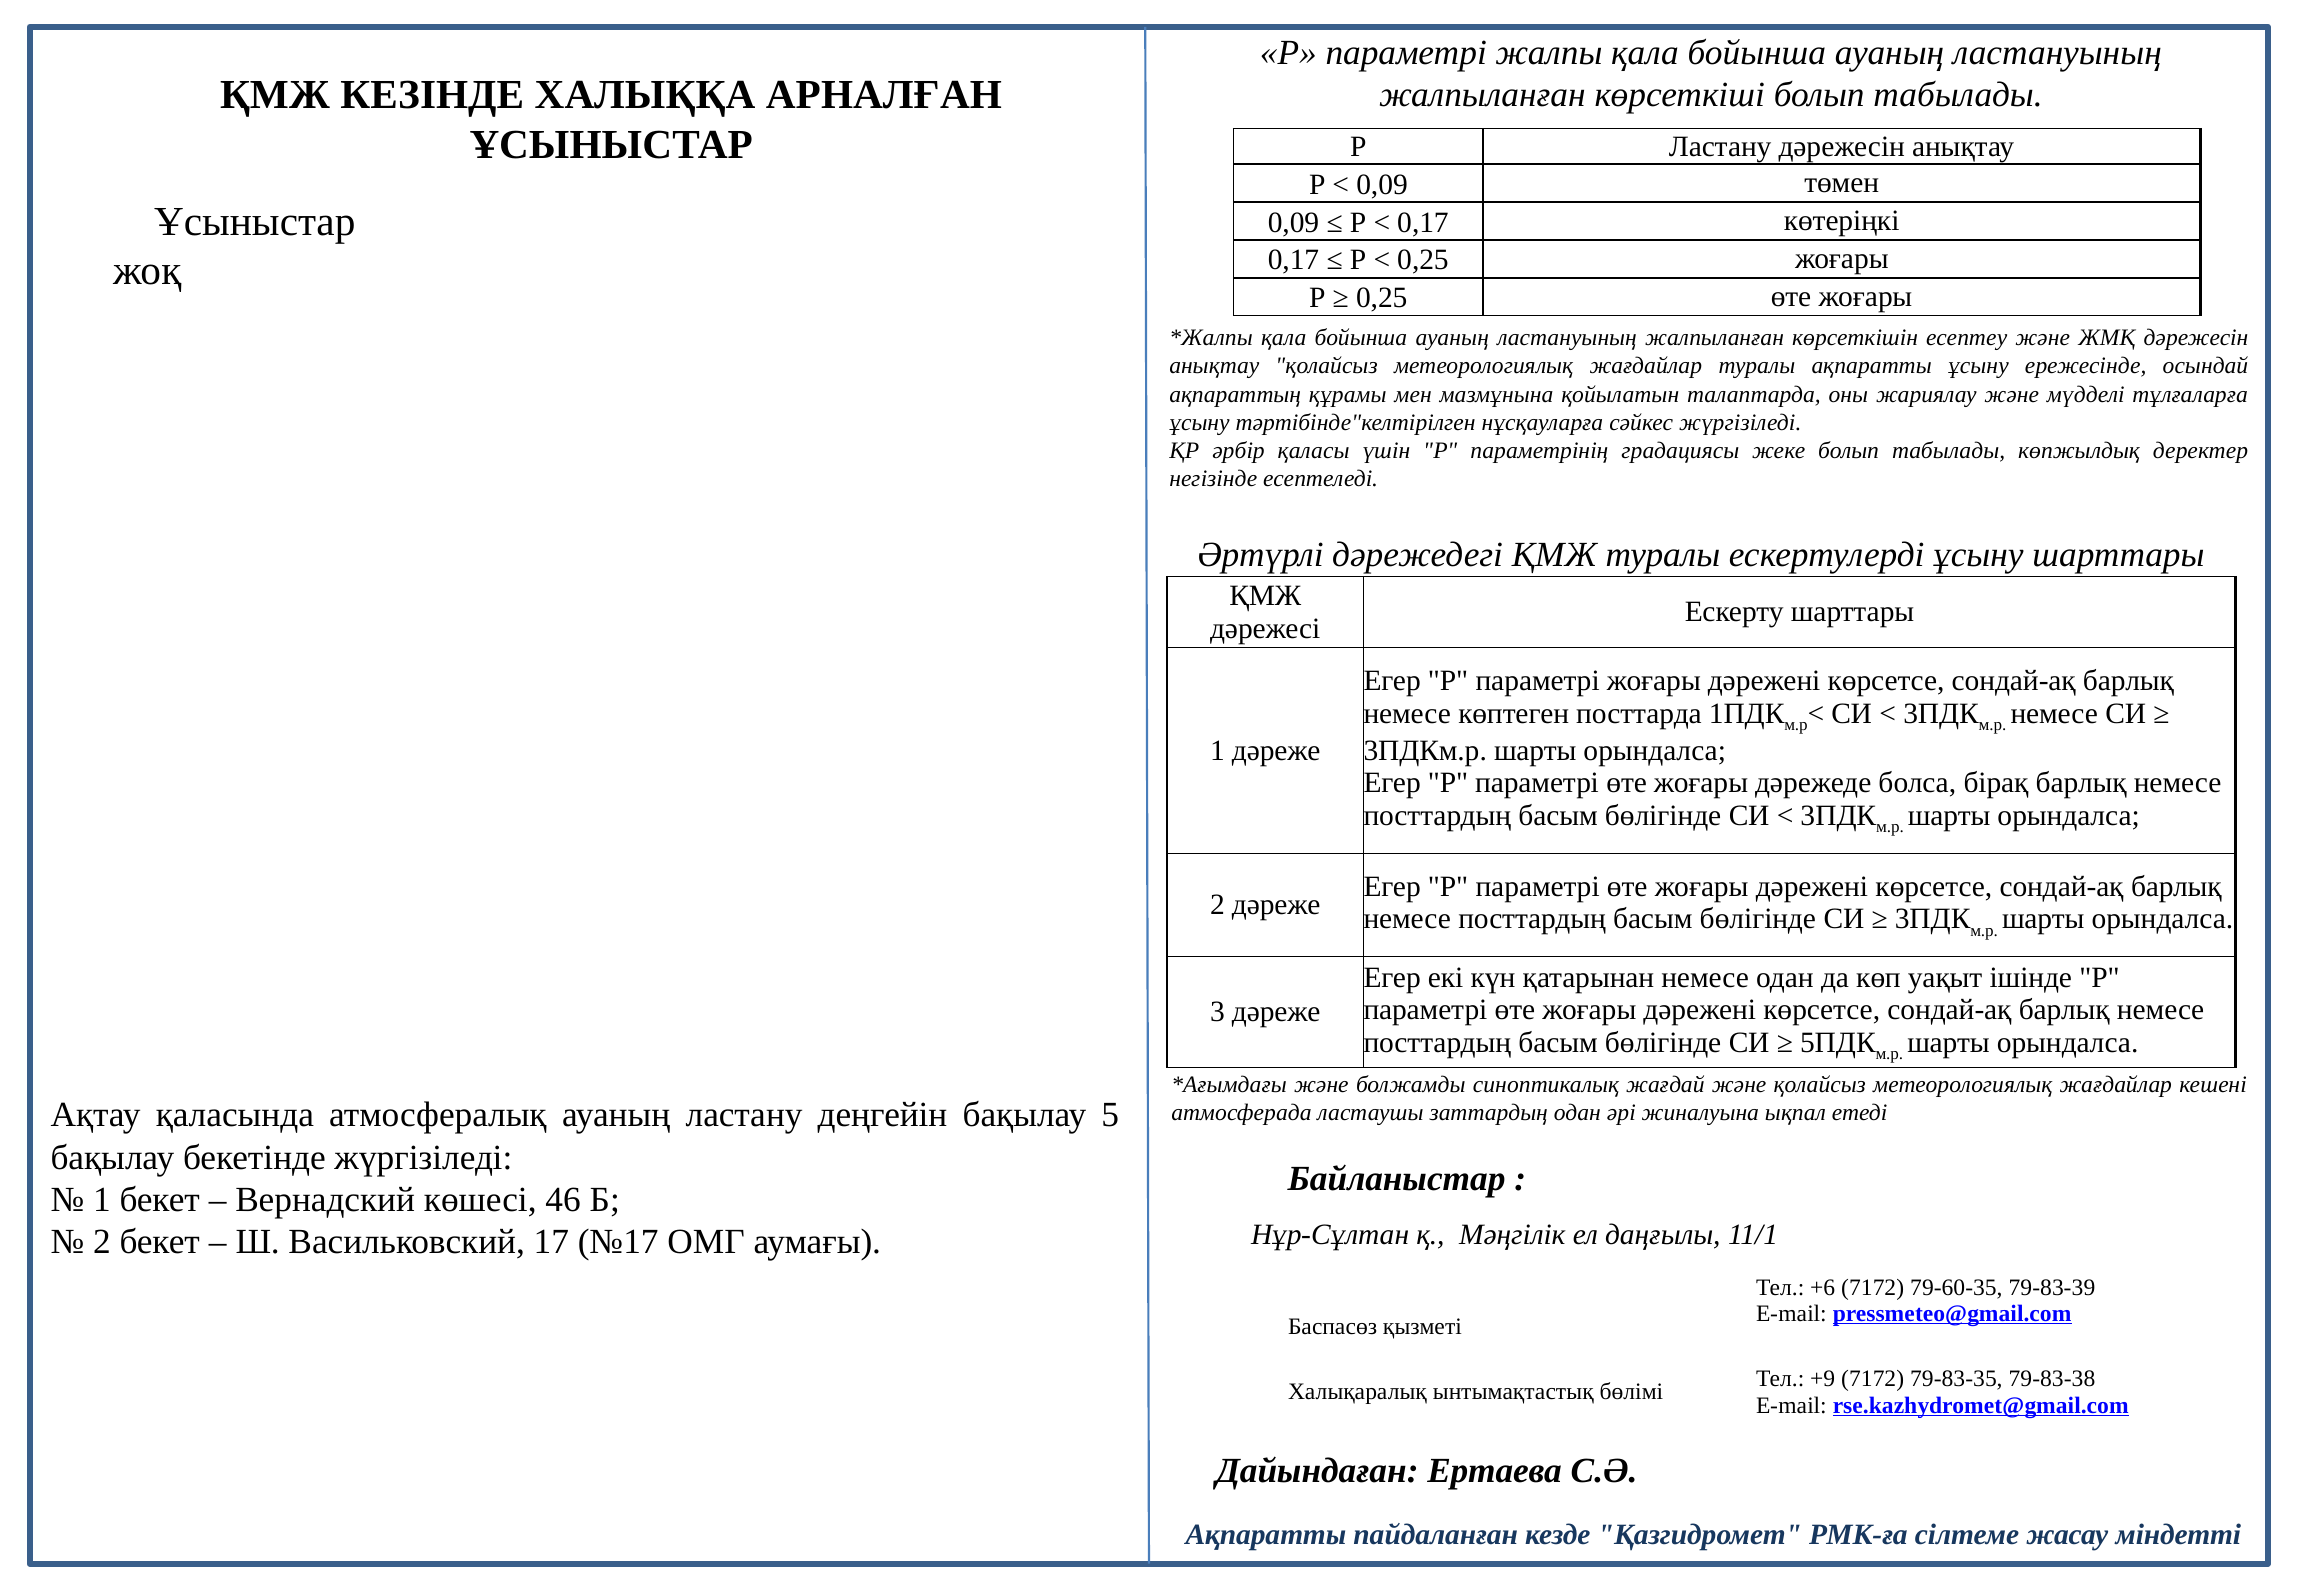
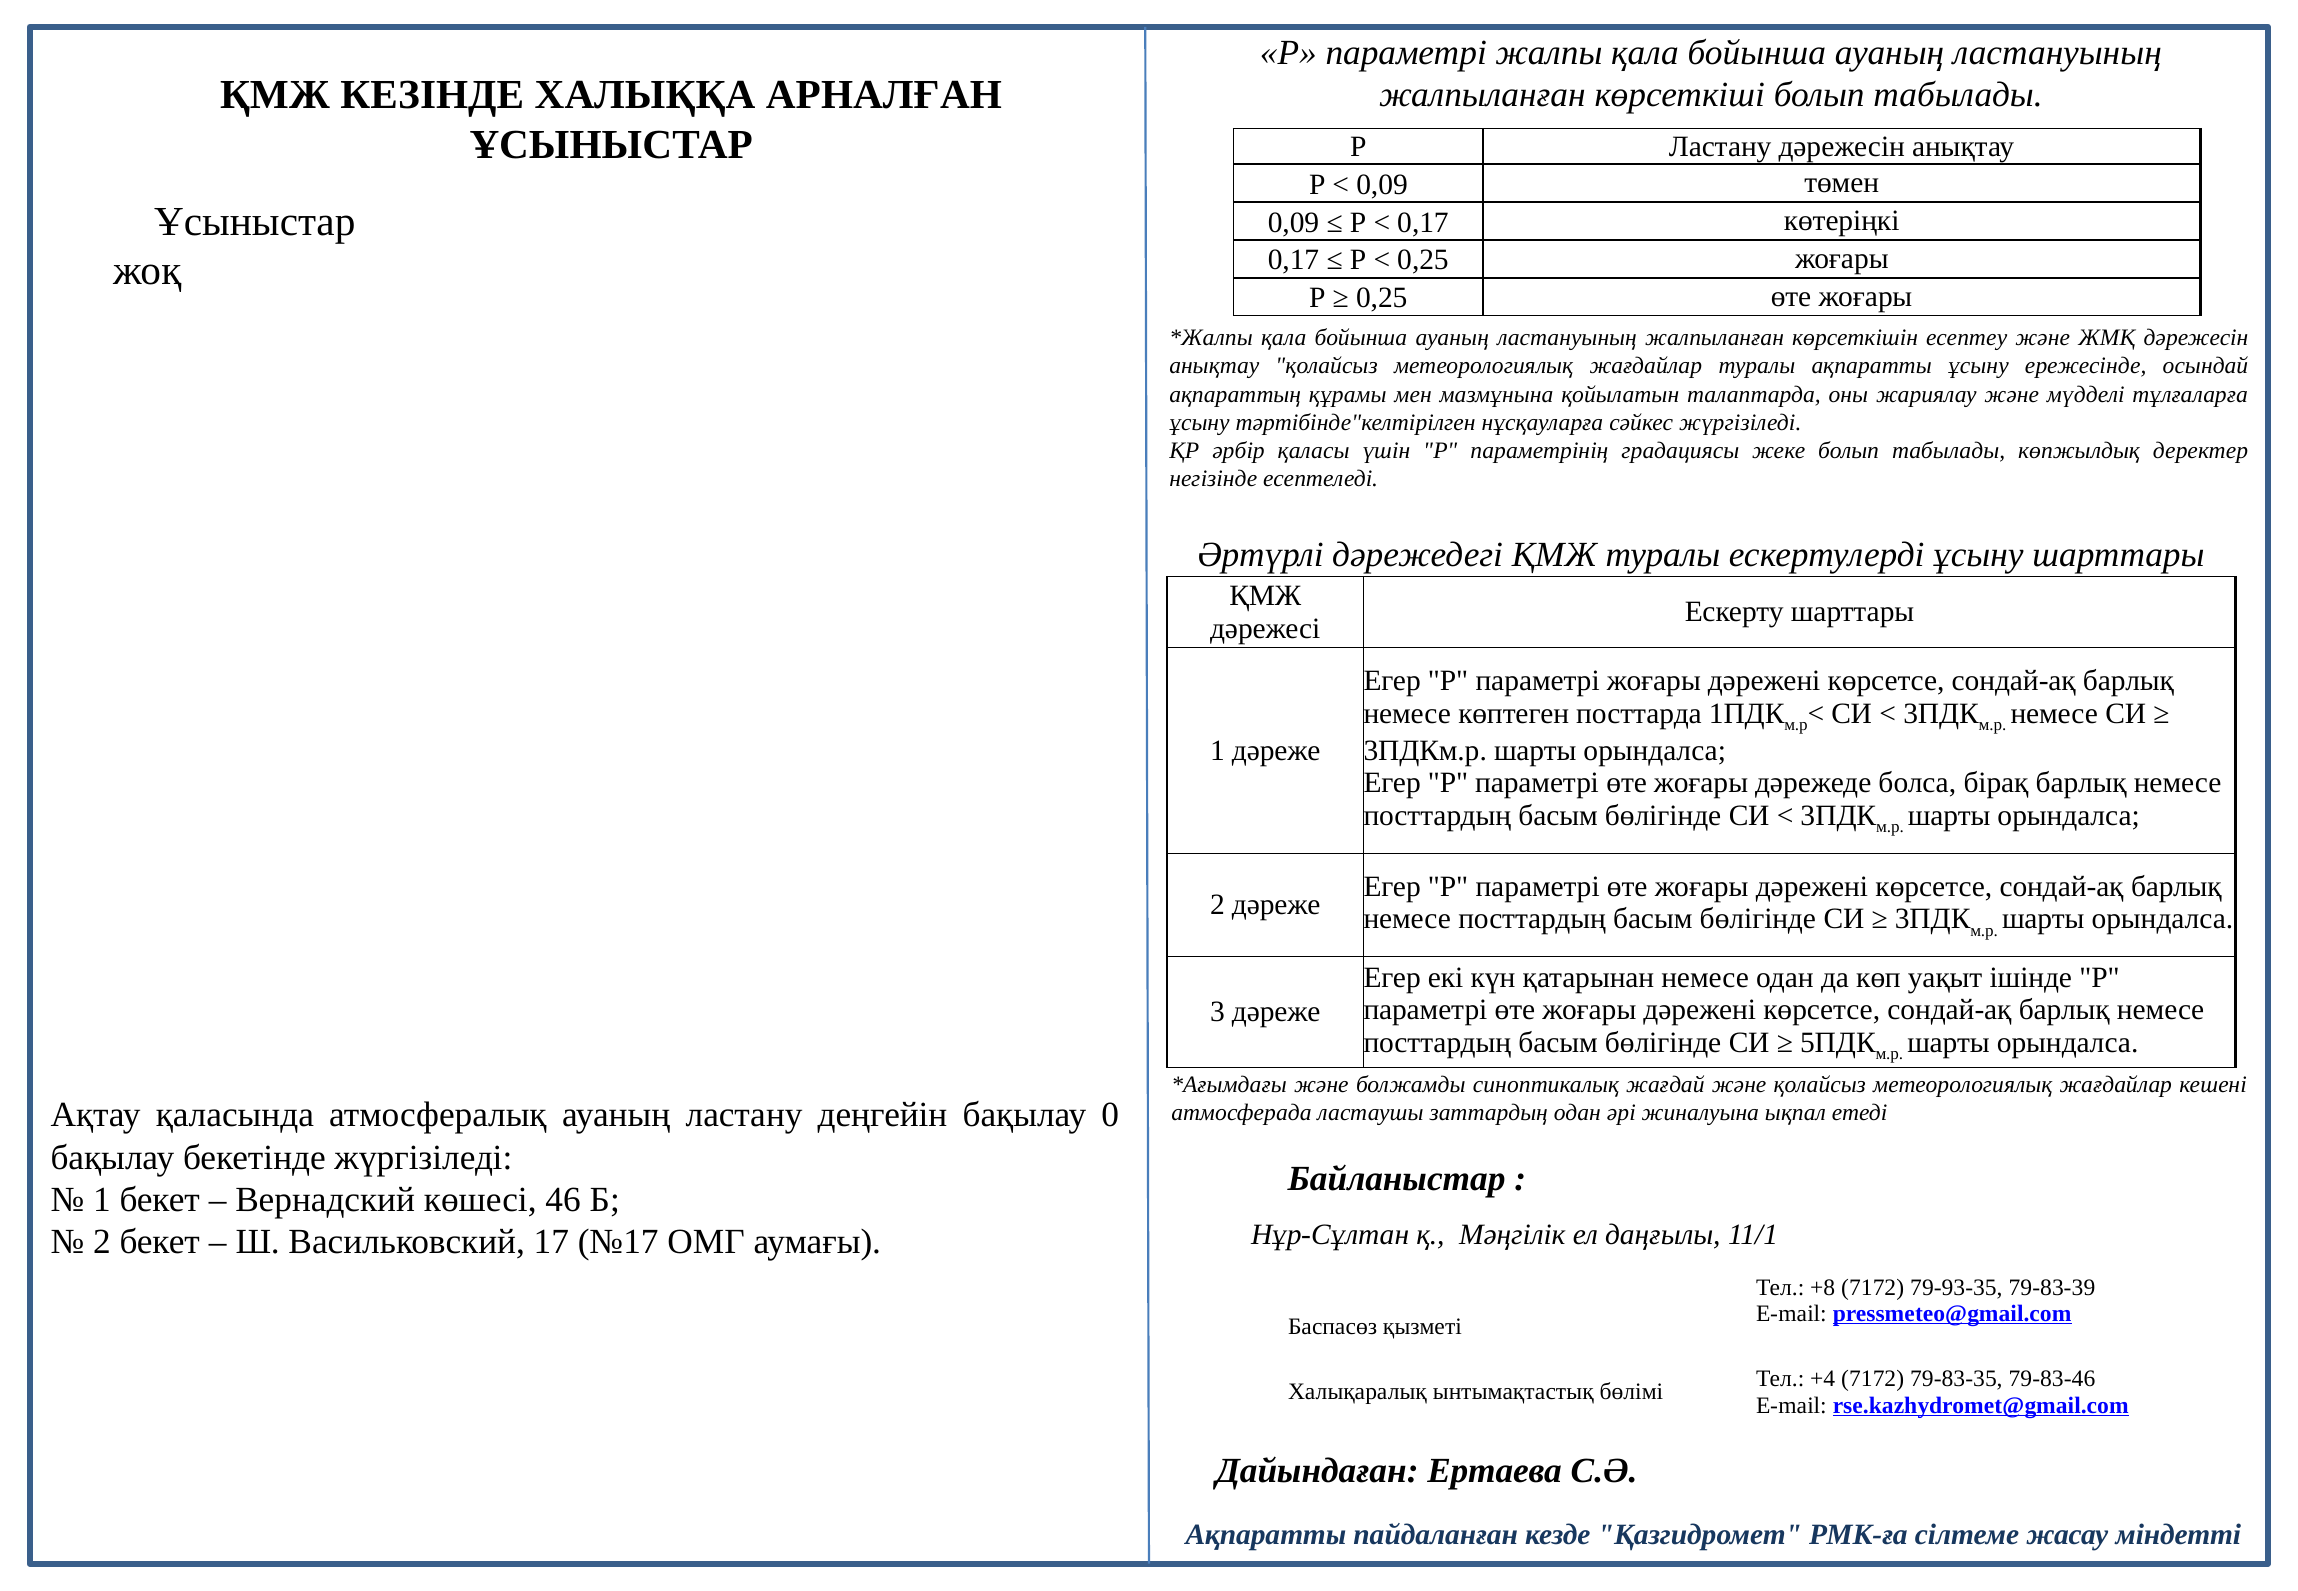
5: 5 -> 0 (1110, 1115)
+6: +6 -> +8 (1823, 1287)
79-60-35: 79-60-35 -> 79-93-35 (1956, 1287)
+9: +9 -> +4 (1823, 1379)
79-83-38: 79-83-38 -> 79-83-46 (2052, 1379)
